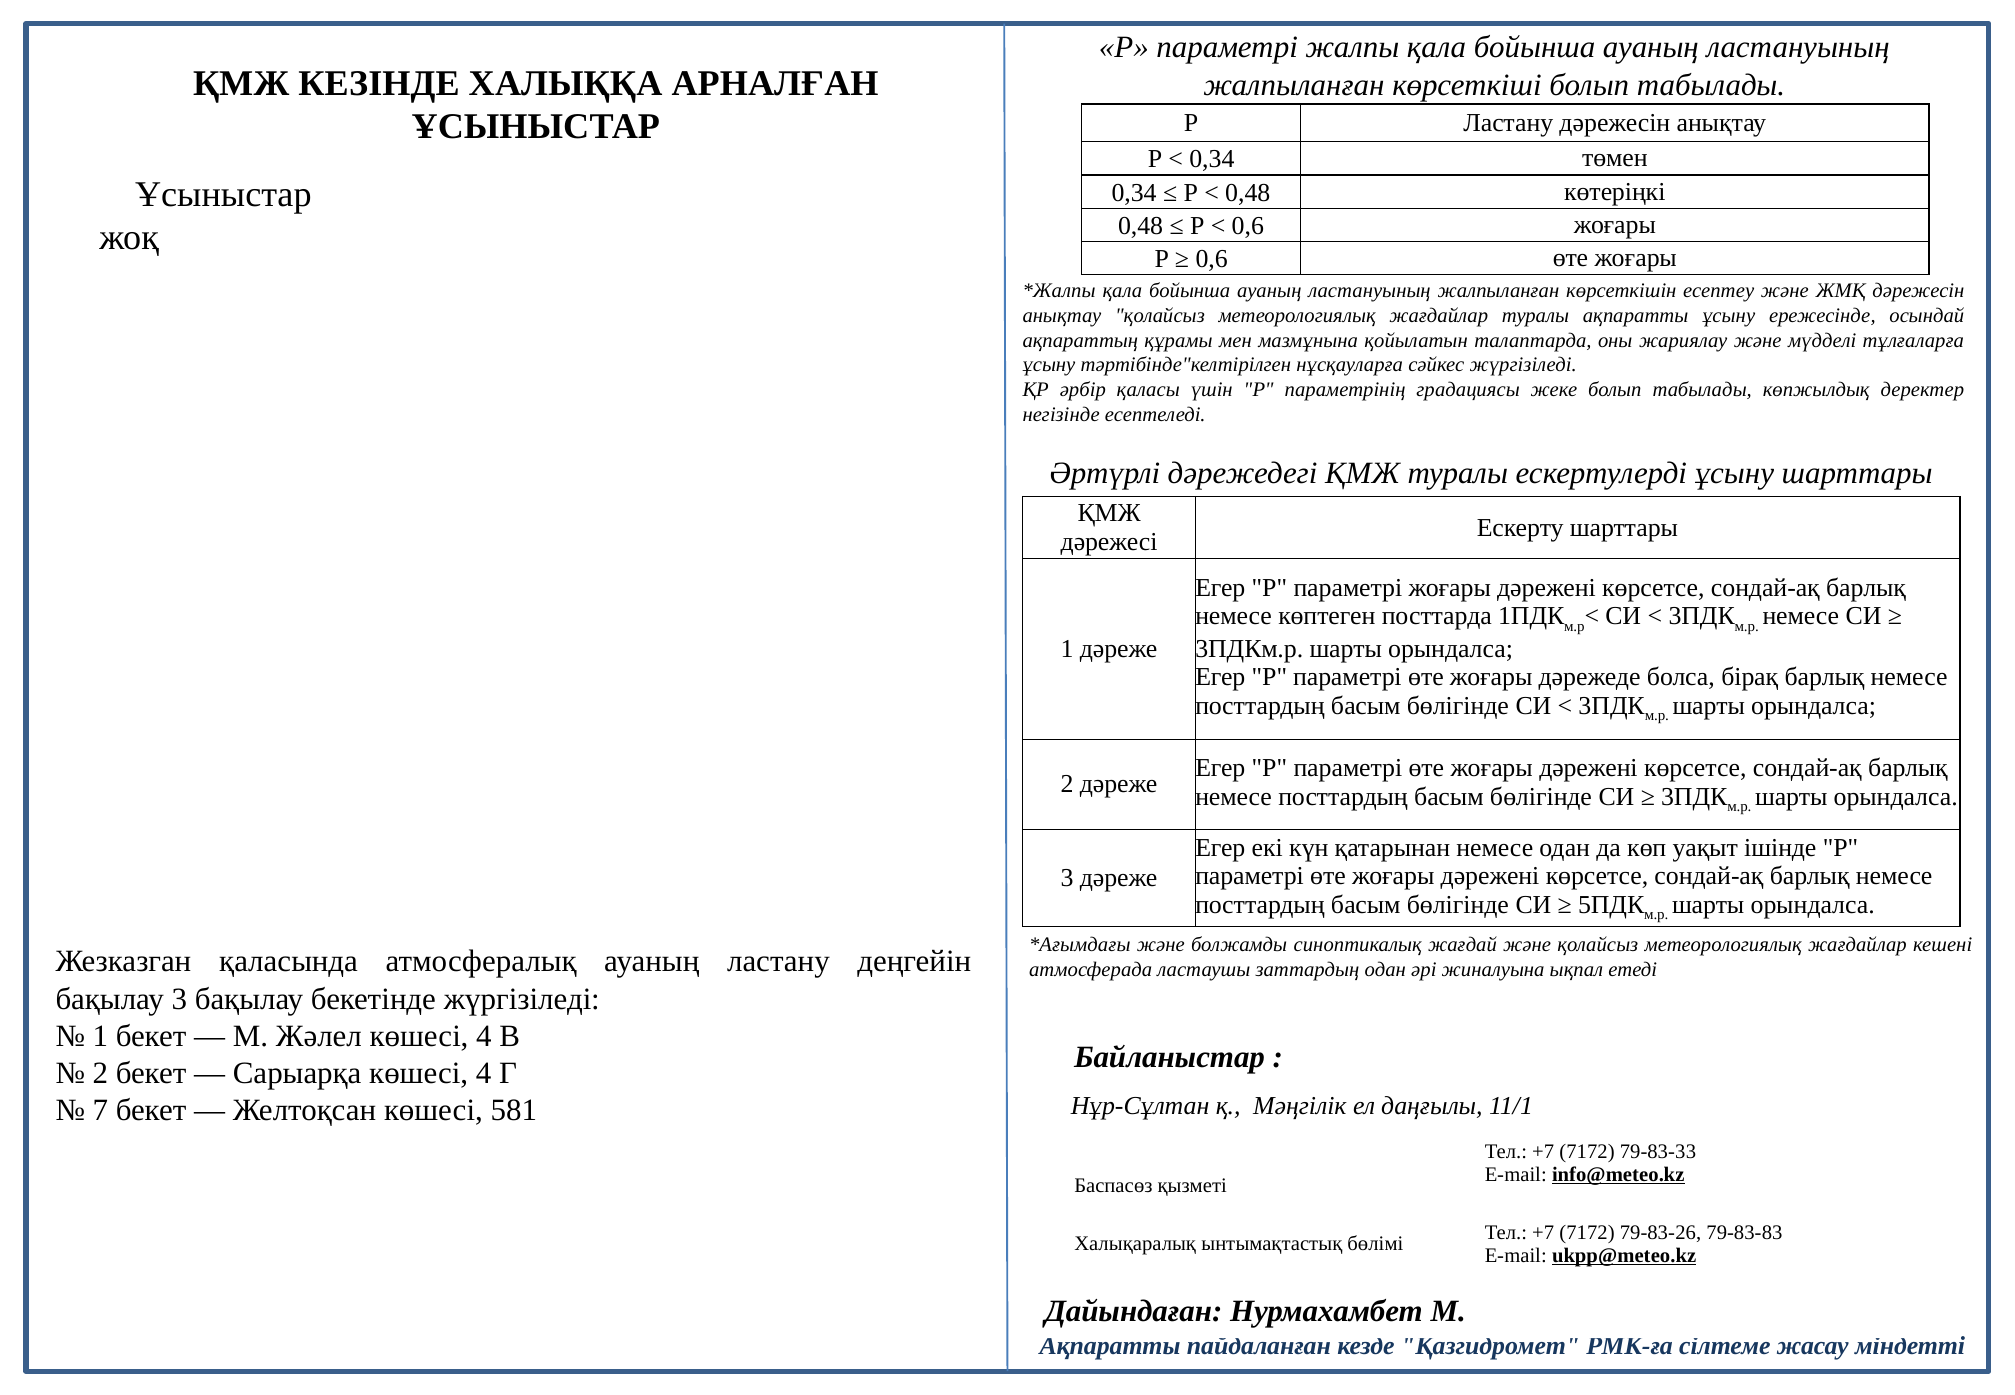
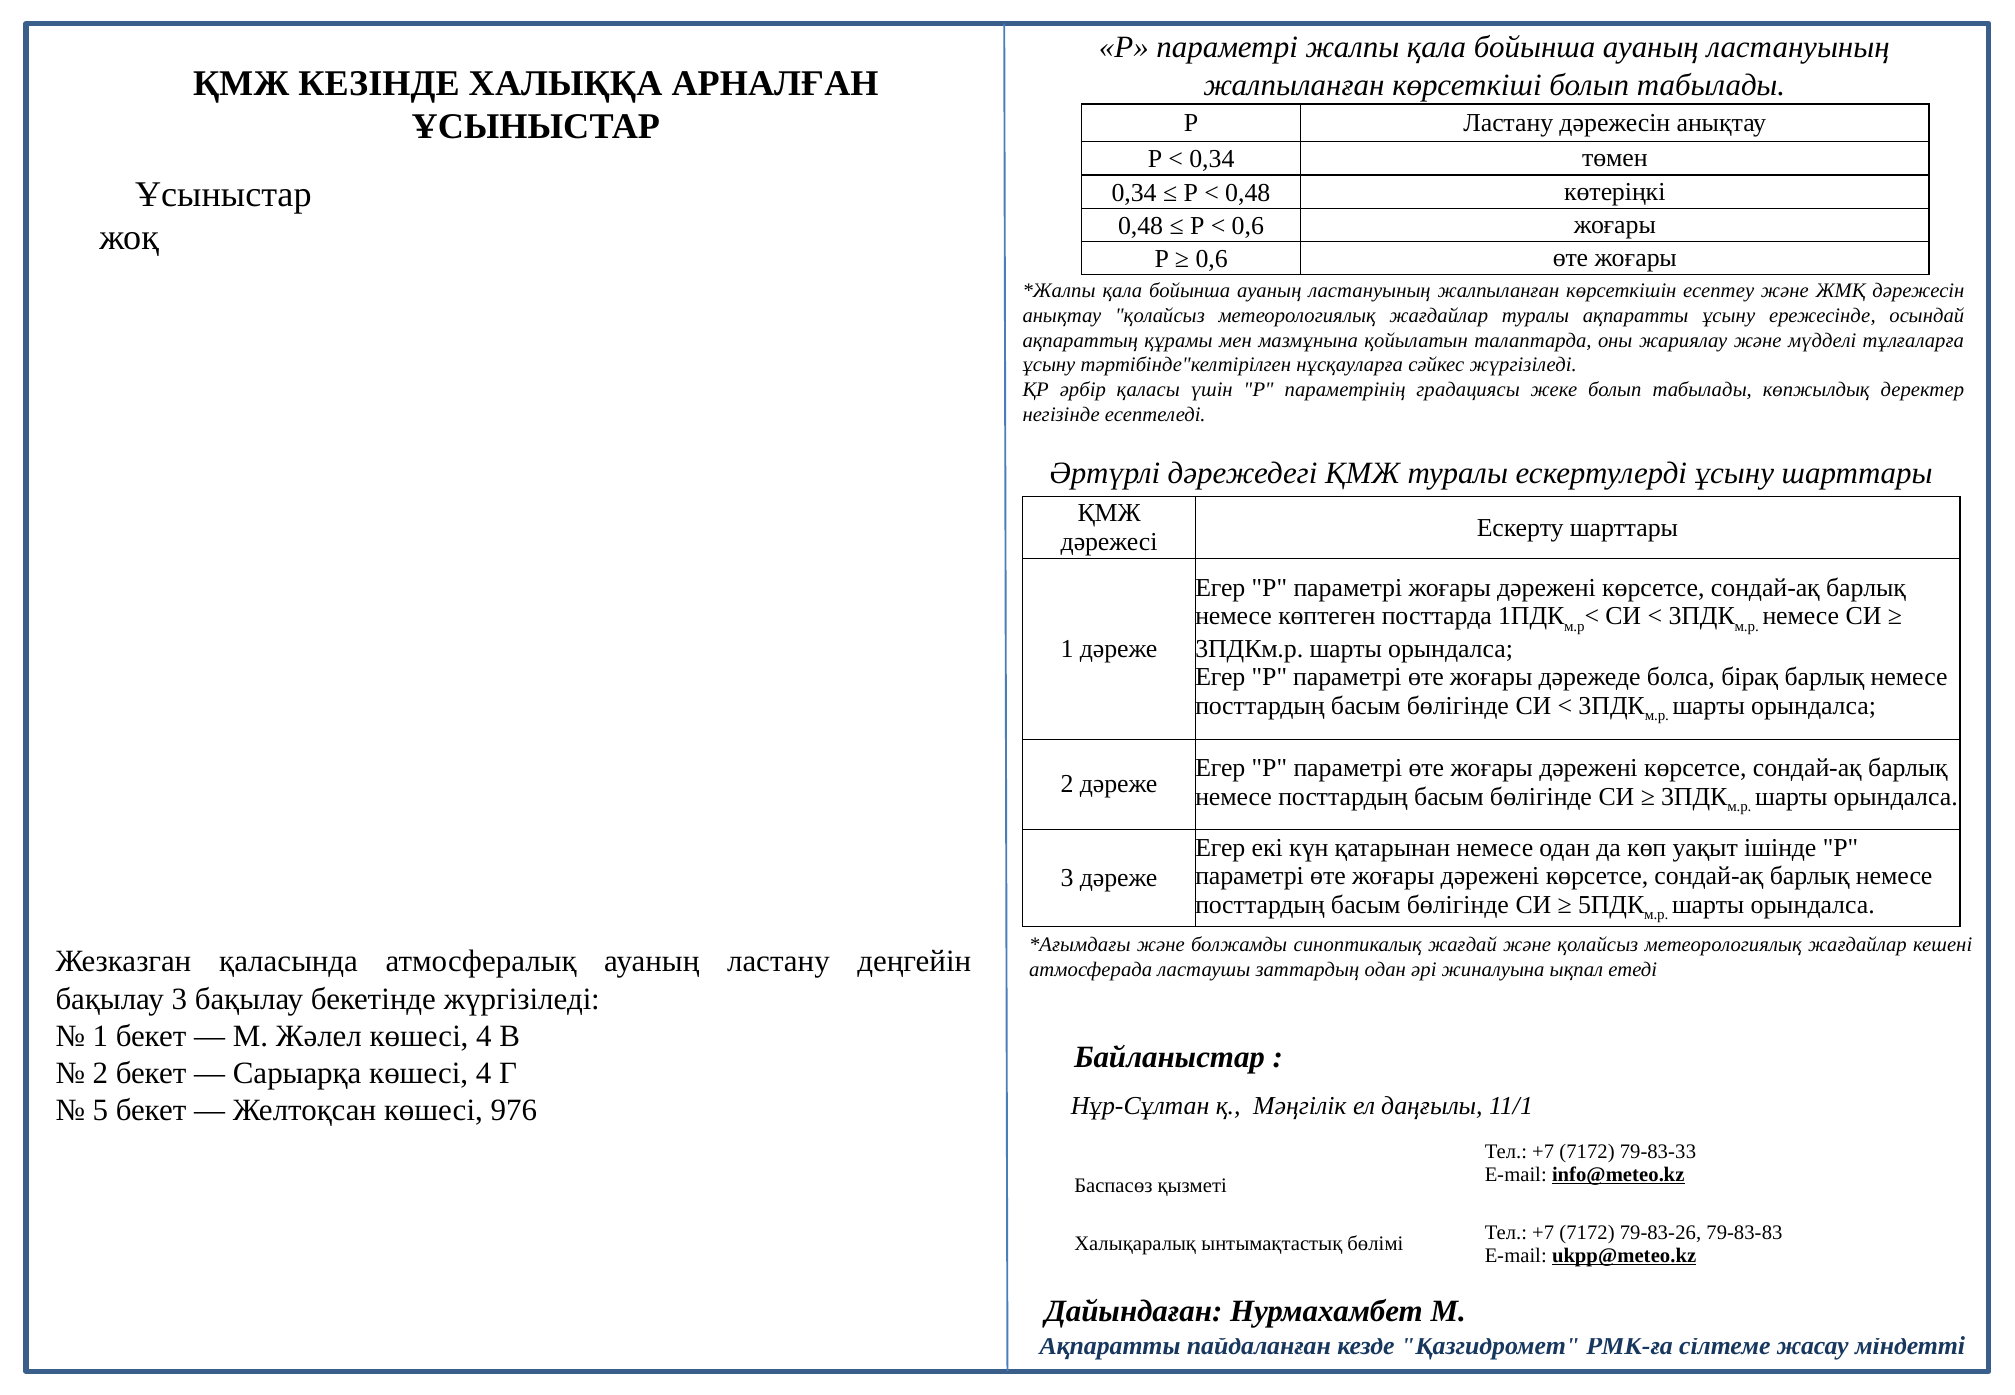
7: 7 -> 5 (100, 1110)
581: 581 -> 976 (514, 1110)
